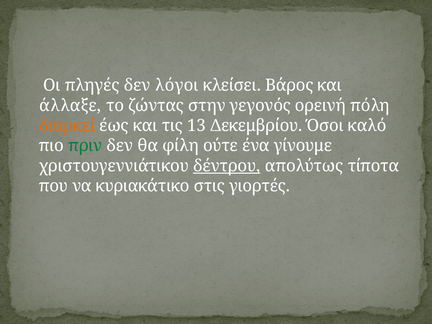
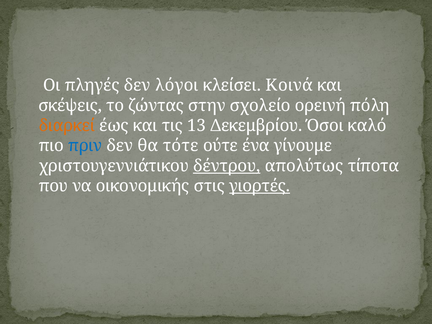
Βάρος: Βάρος -> Κοινά (289, 85)
άλλαξε: άλλαξε -> σκέψεις (70, 105)
γεγονός: γεγονός -> σχολείο (260, 105)
πριν colour: green -> blue (85, 146)
φίλη: φίλη -> τότε (181, 146)
κυριακάτικο: κυριακάτικο -> οικονομικής (143, 186)
γιορτές underline: none -> present (260, 186)
